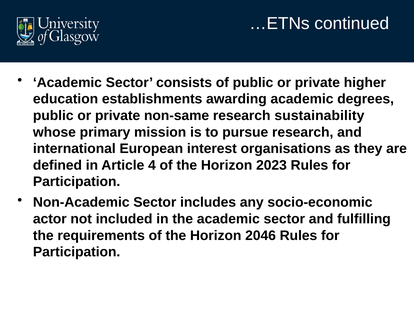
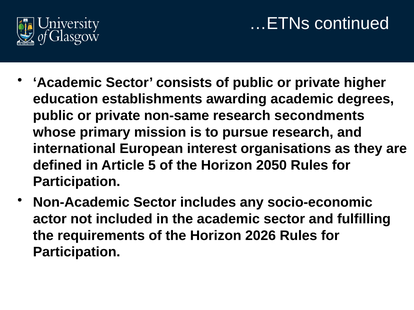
sustainability: sustainability -> secondments (319, 116)
4: 4 -> 5 (152, 166)
2023: 2023 -> 2050 (271, 166)
2046: 2046 -> 2026 (261, 236)
